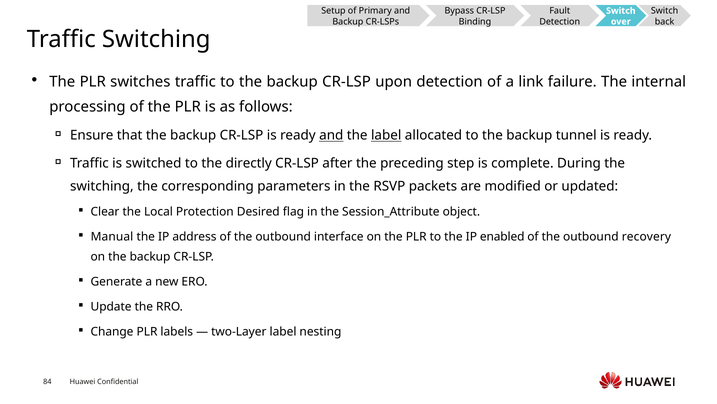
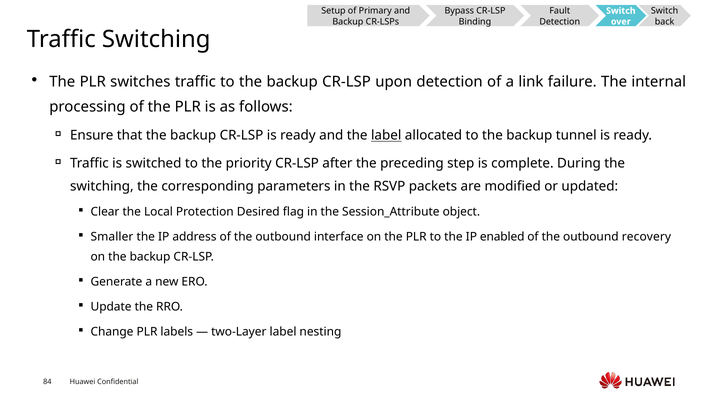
and underline: present -> none (331, 135)
directly: directly -> priority (249, 163)
Manual: Manual -> Smaller (112, 236)
